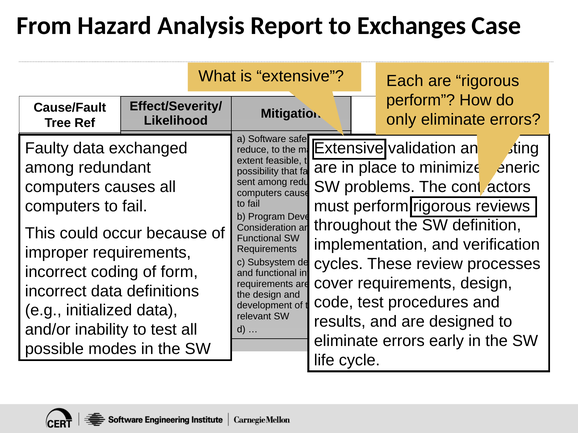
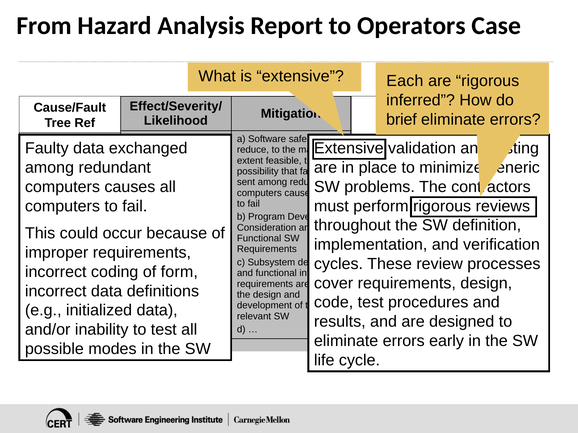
Exchanges: Exchanges -> Operators (411, 26)
perform: perform -> inferred (421, 100)
only: only -> brief (401, 120)
